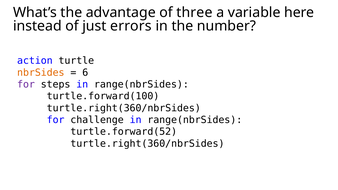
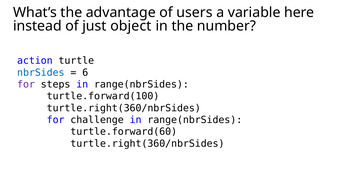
three: three -> users (194, 12)
errors: errors -> object (131, 26)
nbrSides colour: orange -> blue (41, 73)
turtle.forward(52: turtle.forward(52 -> turtle.forward(60 (124, 132)
